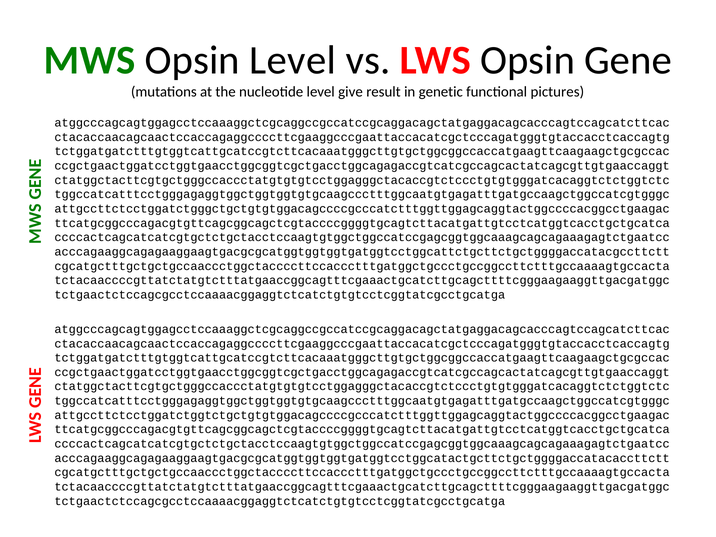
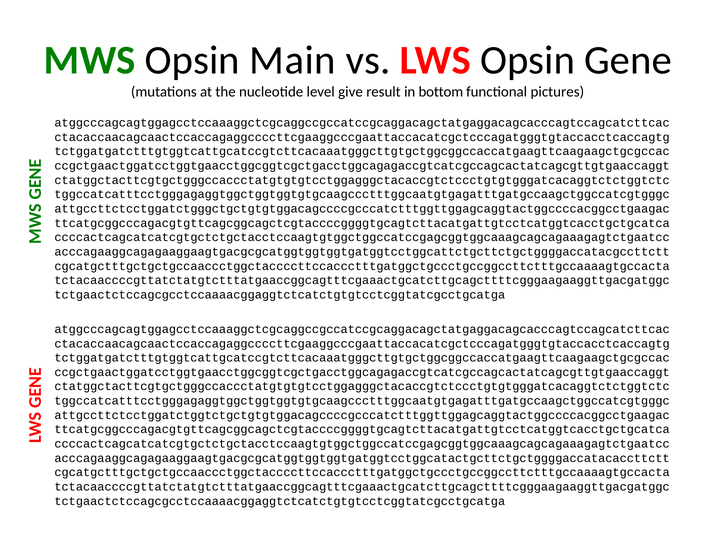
Opsin Level: Level -> Main (293, 60)
genetic: genetic -> bottom (441, 92)
